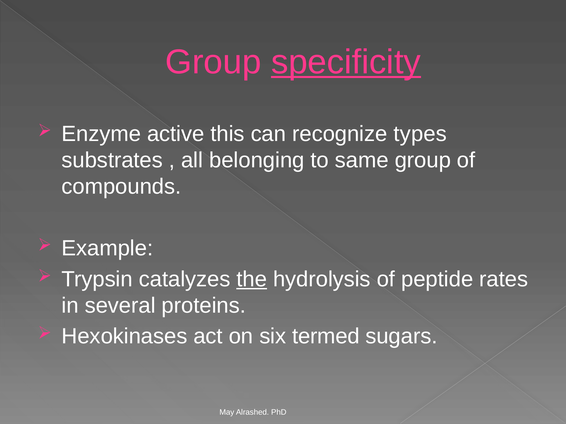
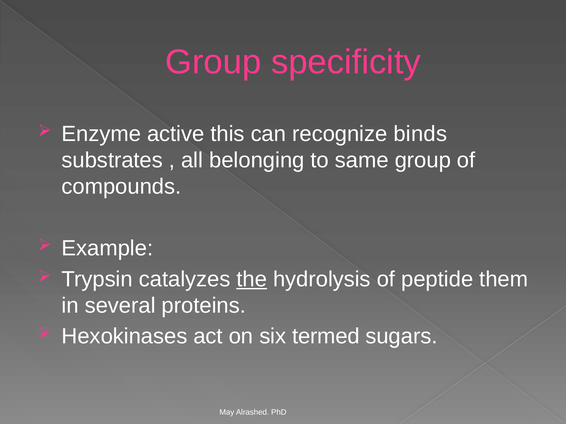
specificity underline: present -> none (346, 62)
types: types -> binds (420, 134)
rates: rates -> them (504, 279)
